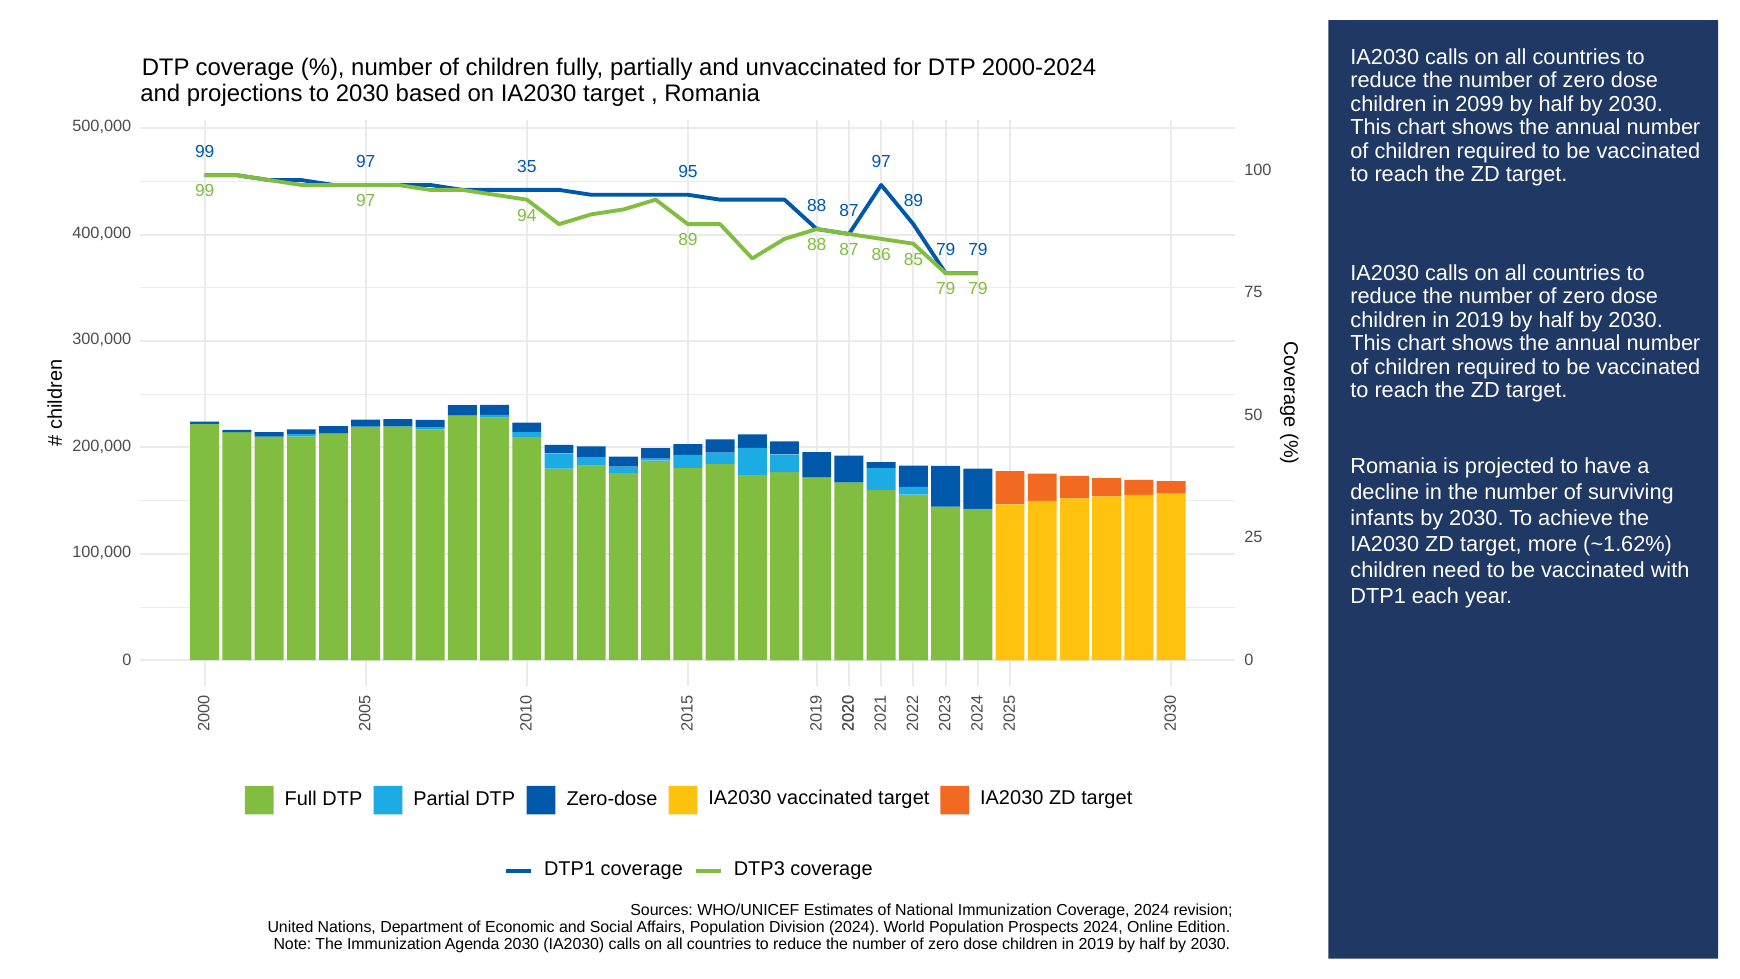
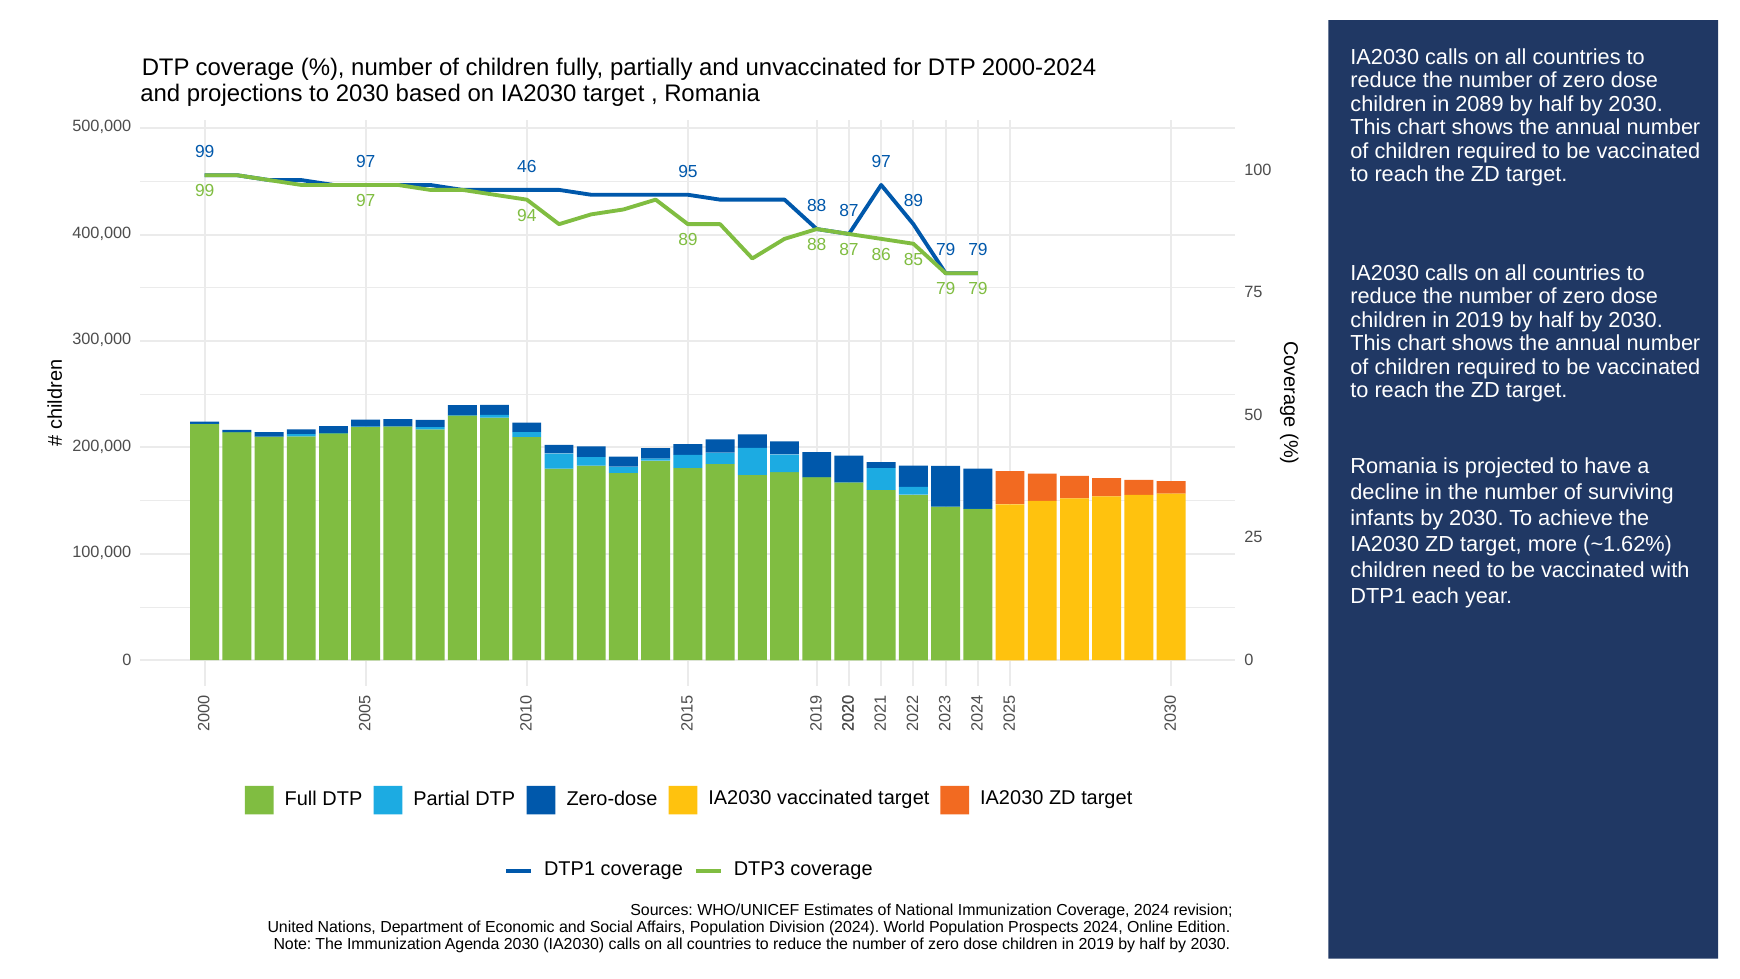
2099: 2099 -> 2089 (1479, 104)
35: 35 -> 46 (527, 167)
